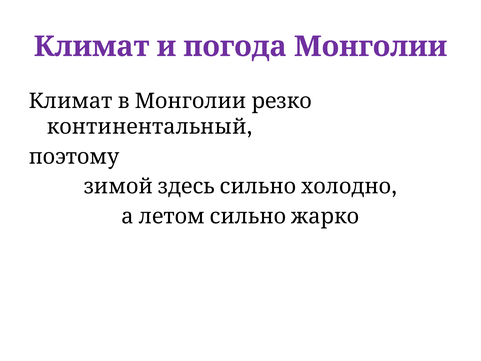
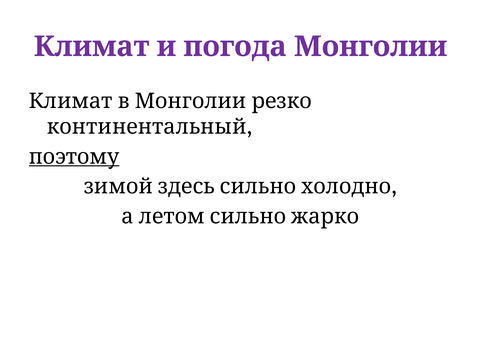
поэтому underline: none -> present (74, 157)
